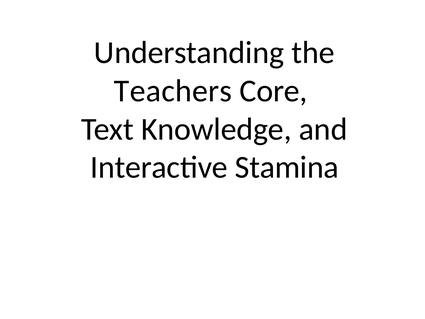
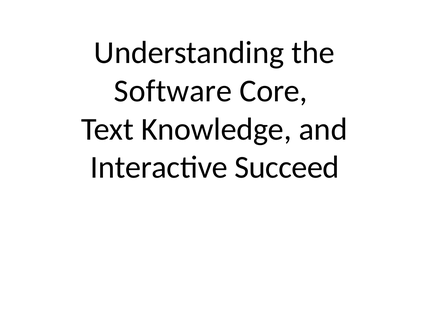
Teachers: Teachers -> Software (173, 91)
Stamina: Stamina -> Succeed (287, 167)
